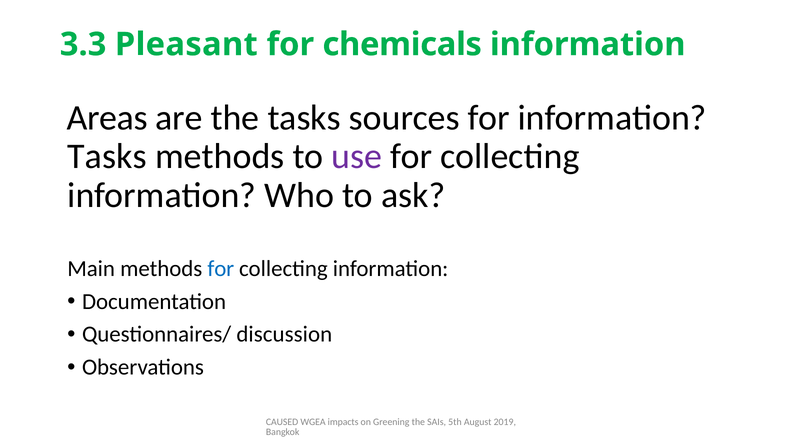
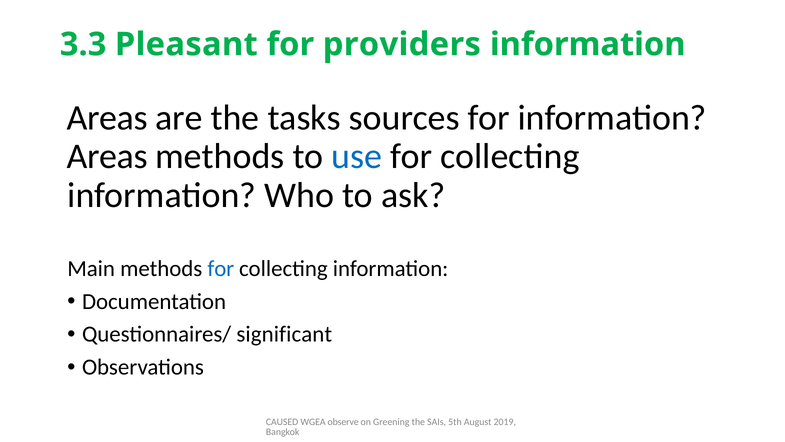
chemicals: chemicals -> providers (402, 44)
Tasks: Tasks -> Areas (107, 156)
use colour: purple -> blue (357, 156)
discussion: discussion -> significant (284, 334)
impacts: impacts -> observe (343, 422)
